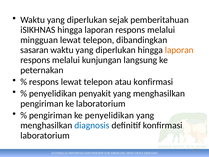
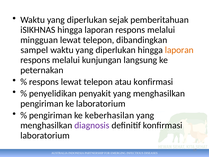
sasaran: sasaran -> sampel (34, 50)
ke penyelidikan: penyelidikan -> keberhasilan (109, 115)
diagnosis colour: blue -> purple (92, 125)
